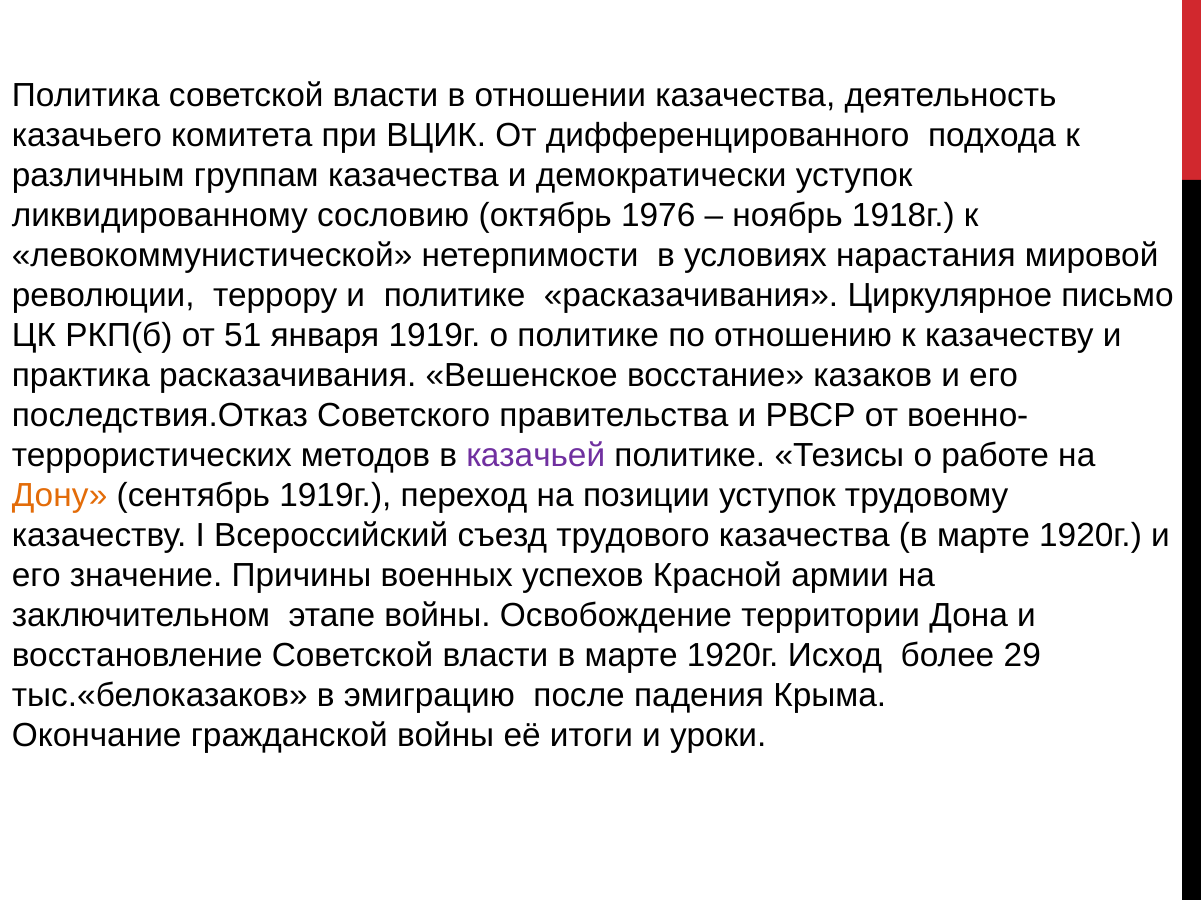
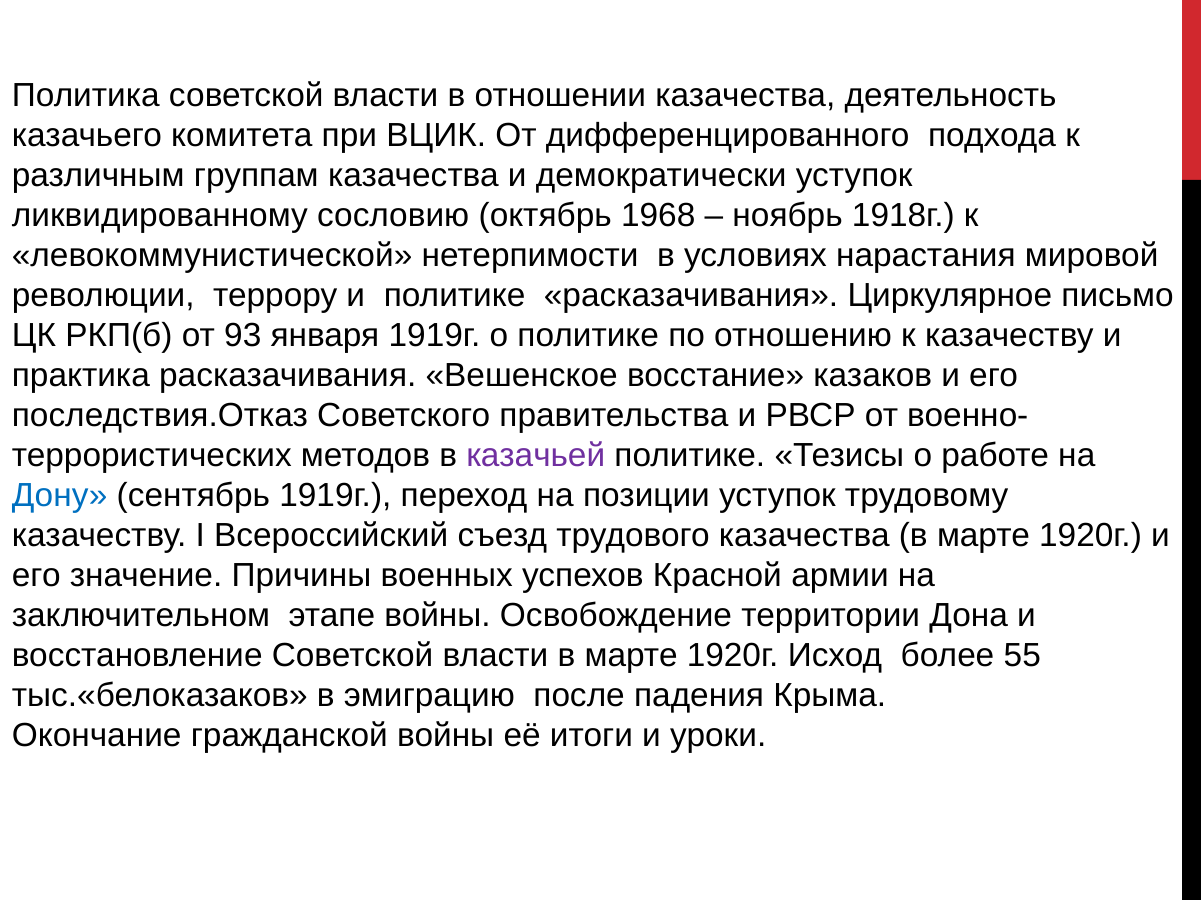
1976: 1976 -> 1968 (658, 215)
51: 51 -> 93 (243, 335)
Дону colour: orange -> blue (60, 496)
29: 29 -> 55 (1022, 656)
